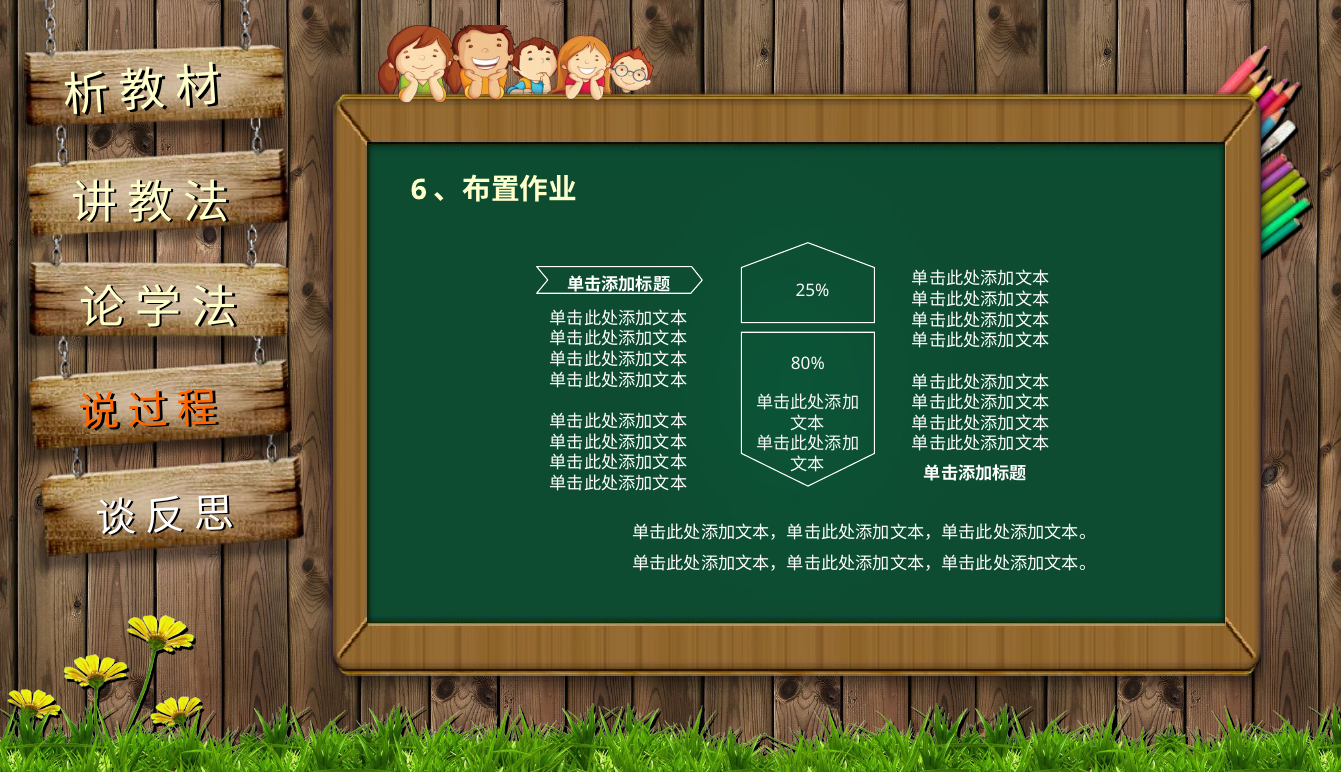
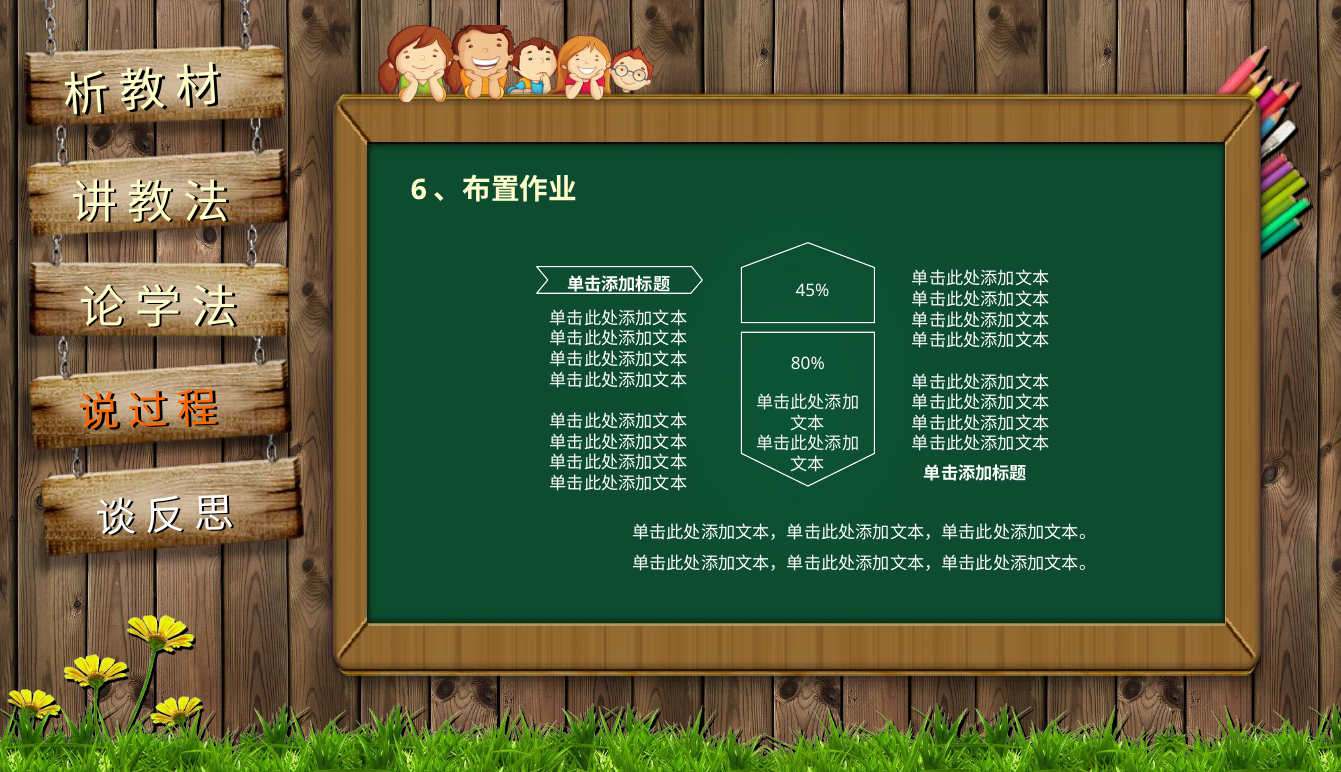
25%: 25% -> 45% (813, 291)
